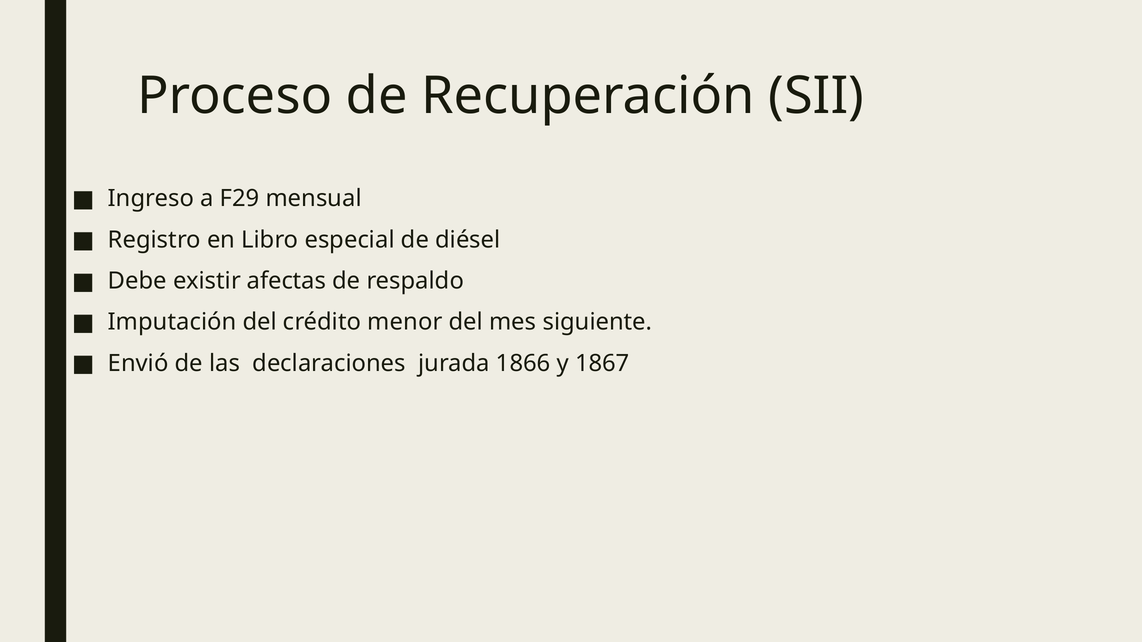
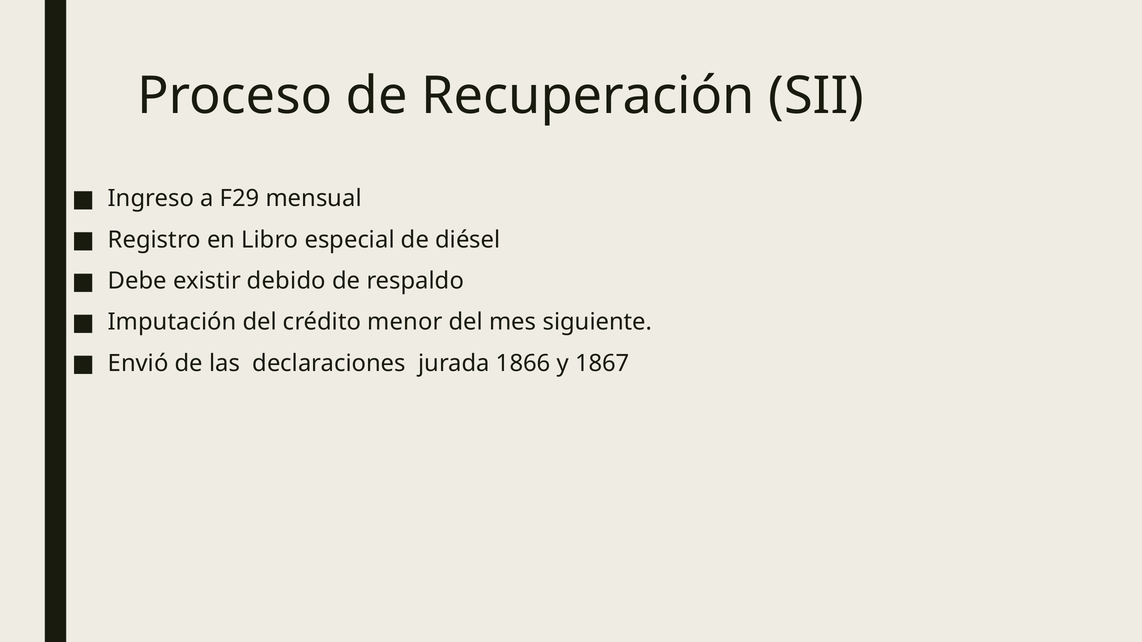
afectas: afectas -> debido (286, 281)
